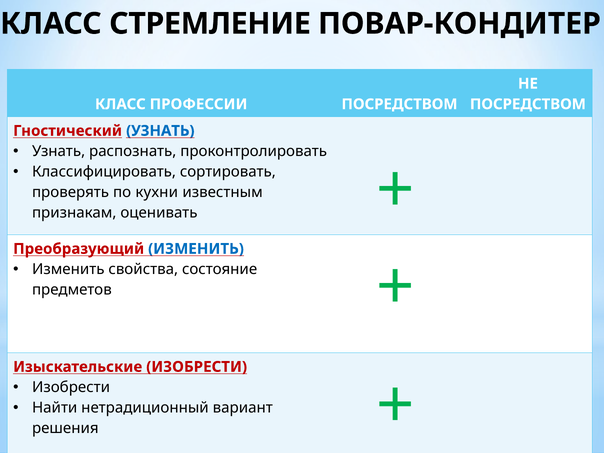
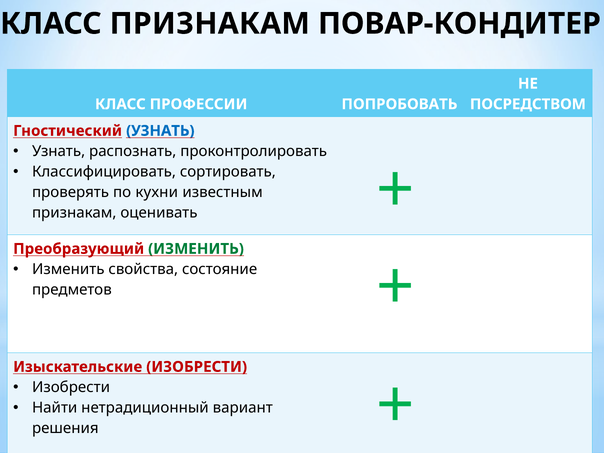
КЛАСС СТРЕМЛЕНИЕ: СТРЕМЛЕНИЕ -> ПРИЗНАКАМ (210, 24)
ПРОФЕССИИ ПОСРЕДСТВОМ: ПОСРЕДСТВОМ -> ПОПРОБОВАТЬ (399, 104)
ИЗМЕНИТЬ colour: blue -> green (196, 249)
